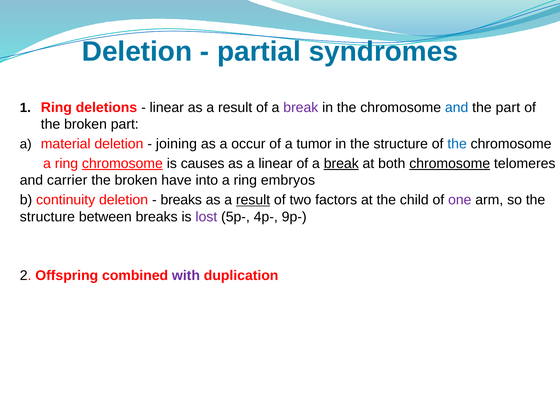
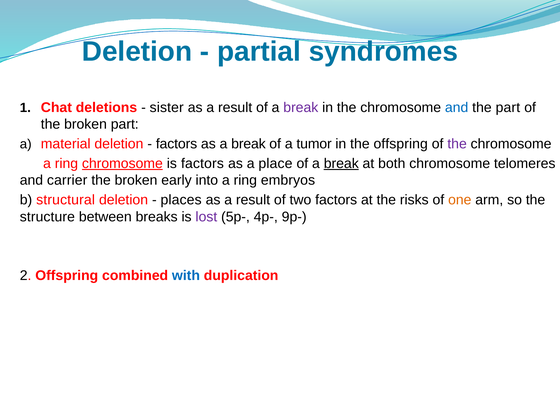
Ring: Ring -> Chat (56, 108)
linear: linear -> sister (167, 108)
joining: joining -> factors (177, 144)
as a occur: occur -> break (248, 144)
in the structure: structure -> offspring (401, 144)
the colour: blue -> purple (457, 144)
is causes: causes -> factors (202, 164)
a linear: linear -> place (275, 164)
chromosome underline: present -> none (450, 164)
have: have -> early (176, 180)
continuity: continuity -> structural (66, 200)
breaks: breaks -> places (181, 200)
result underline: present -> none (253, 200)
child: child -> risks (414, 200)
one colour: purple -> orange (460, 200)
with colour: purple -> blue (186, 276)
